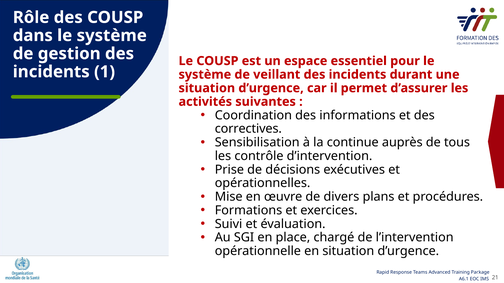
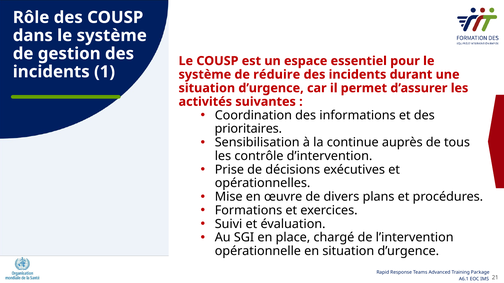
veillant: veillant -> réduire (277, 75)
correctives: correctives -> prioritaires (248, 129)
